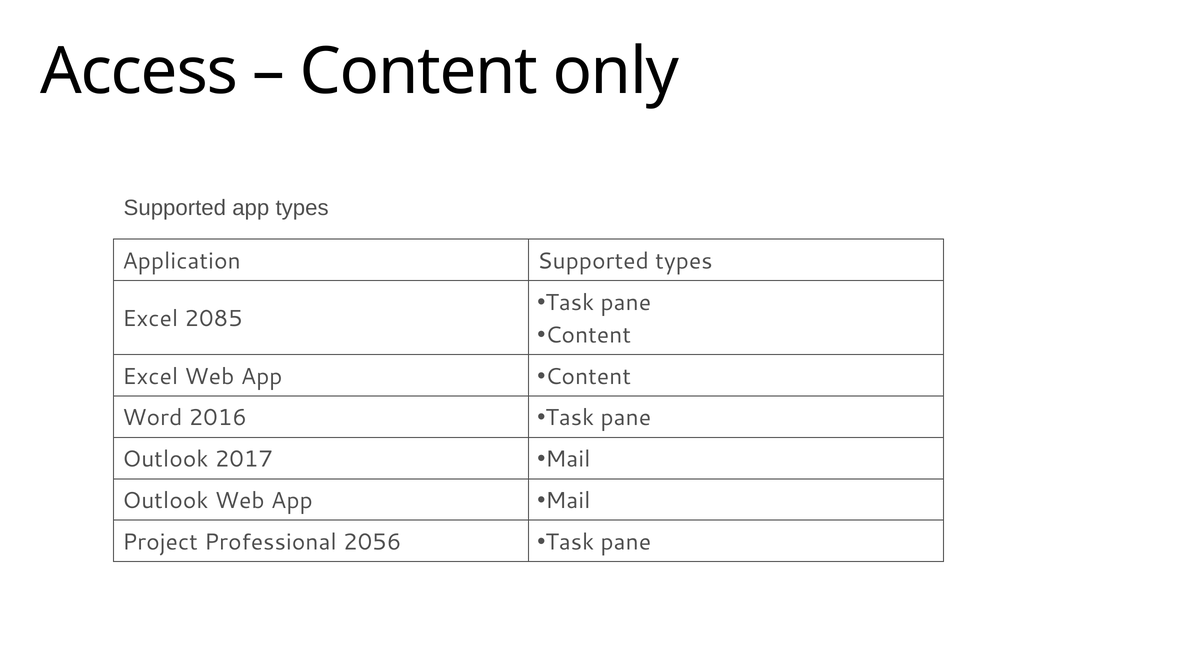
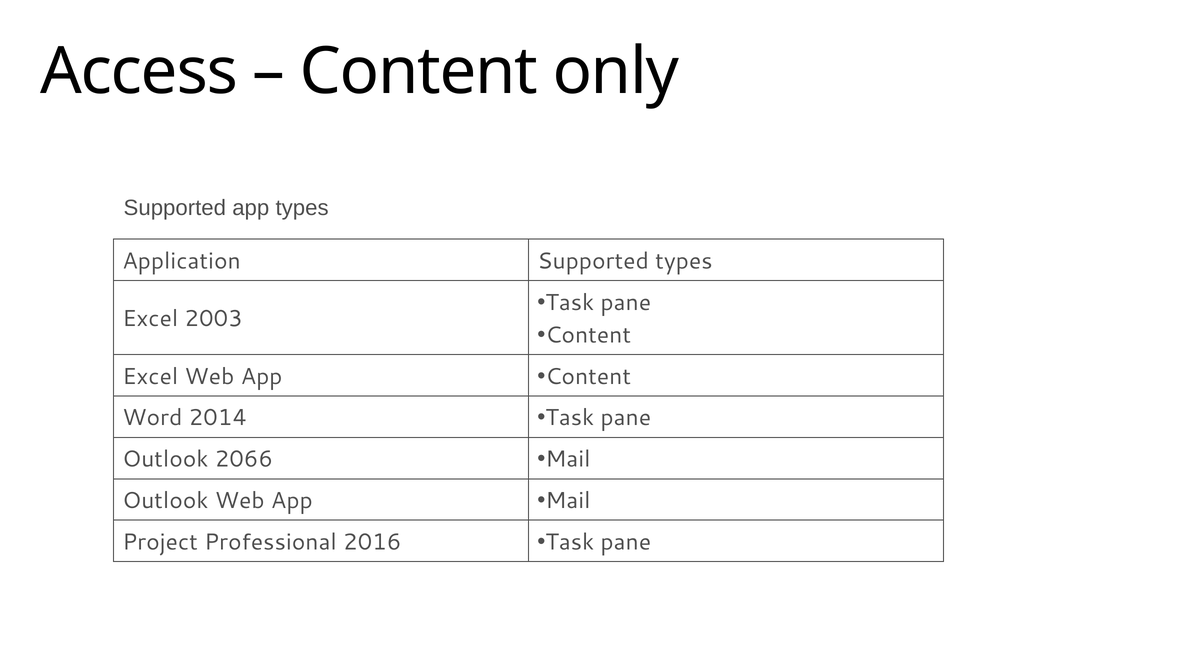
2085: 2085 -> 2003 (214, 319)
2016: 2016 -> 2014 (218, 418)
2017: 2017 -> 2066 (244, 459)
2056: 2056 -> 2016 (372, 542)
